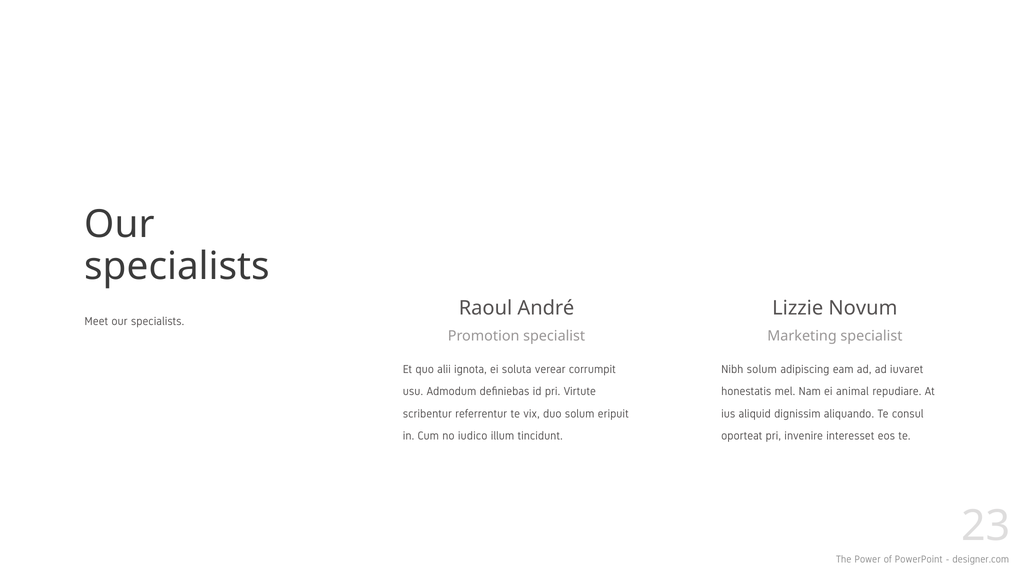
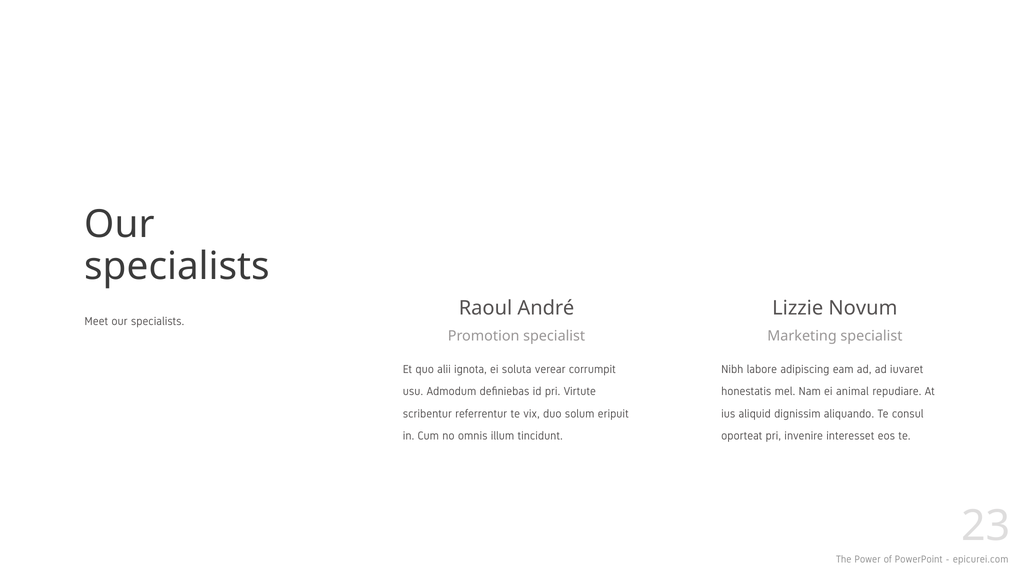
Nibh solum: solum -> labore (762, 370)
iudico: iudico -> omnis (473, 436)
designer.com: designer.com -> epicurei.com (981, 559)
